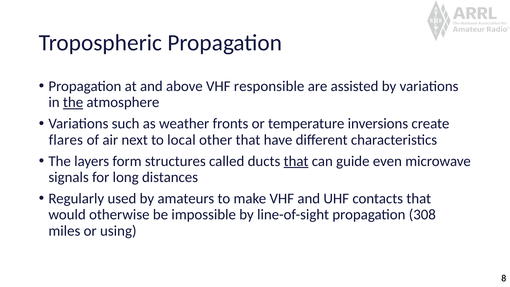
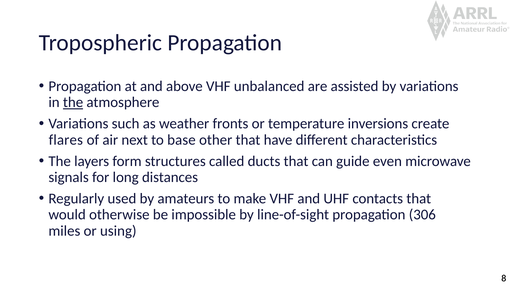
responsible: responsible -> unbalanced (269, 86)
local: local -> base (181, 140)
that underline: present -> none (296, 161)
308: 308 -> 306 (422, 215)
